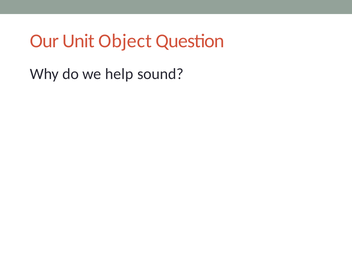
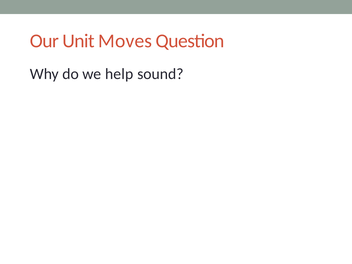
Object: Object -> Moves (125, 41)
